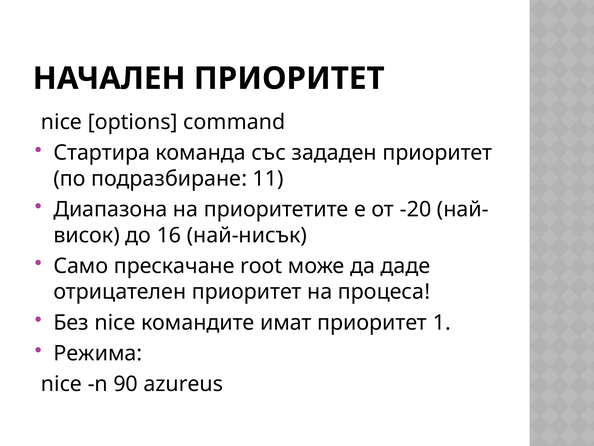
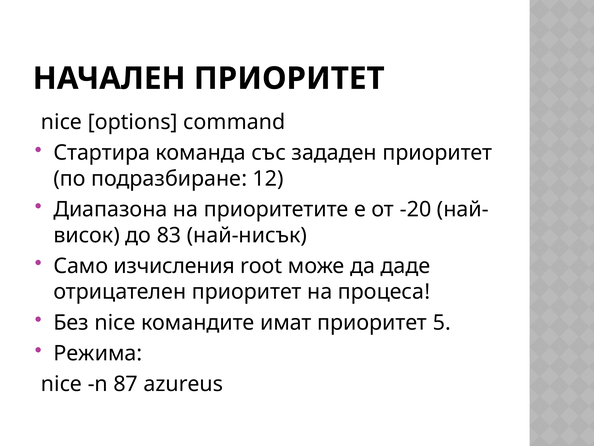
11: 11 -> 12 (268, 178)
16: 16 -> 83 (169, 235)
прескачане: прескачане -> изчисления (174, 266)
1: 1 -> 5 (442, 322)
90: 90 -> 87 (126, 384)
